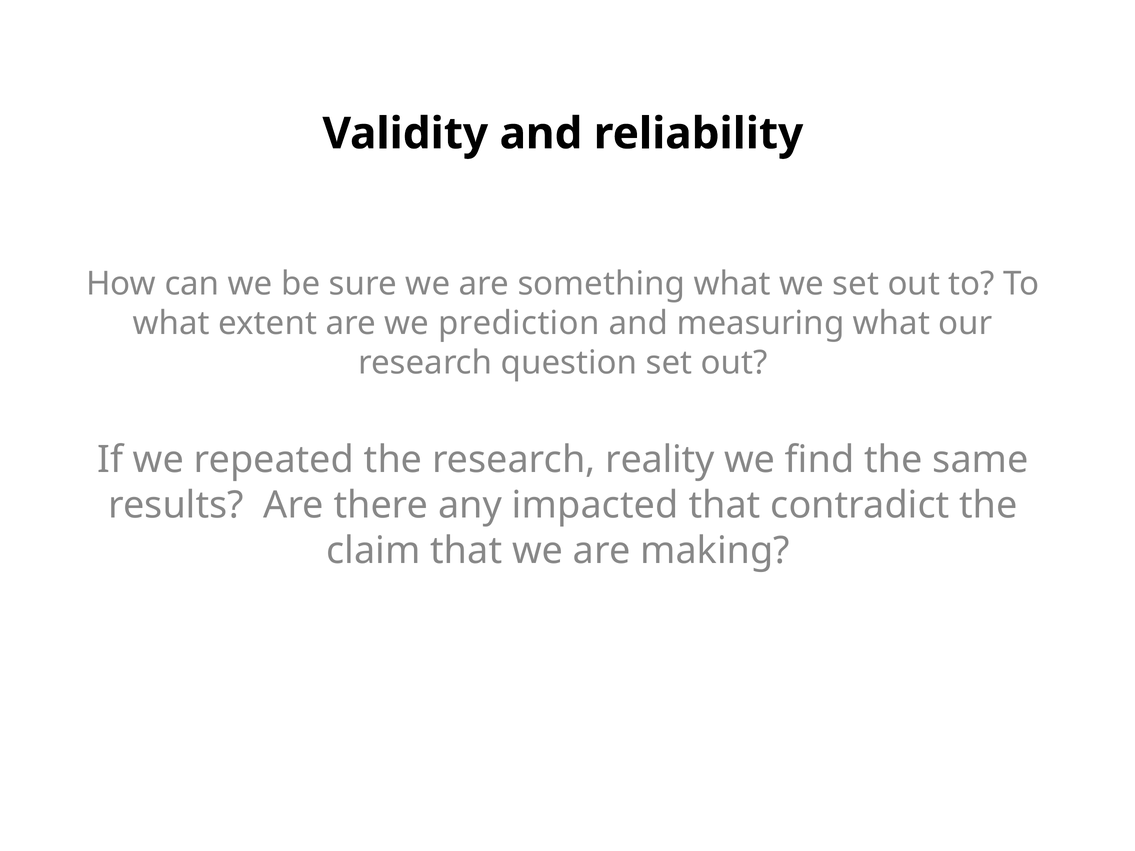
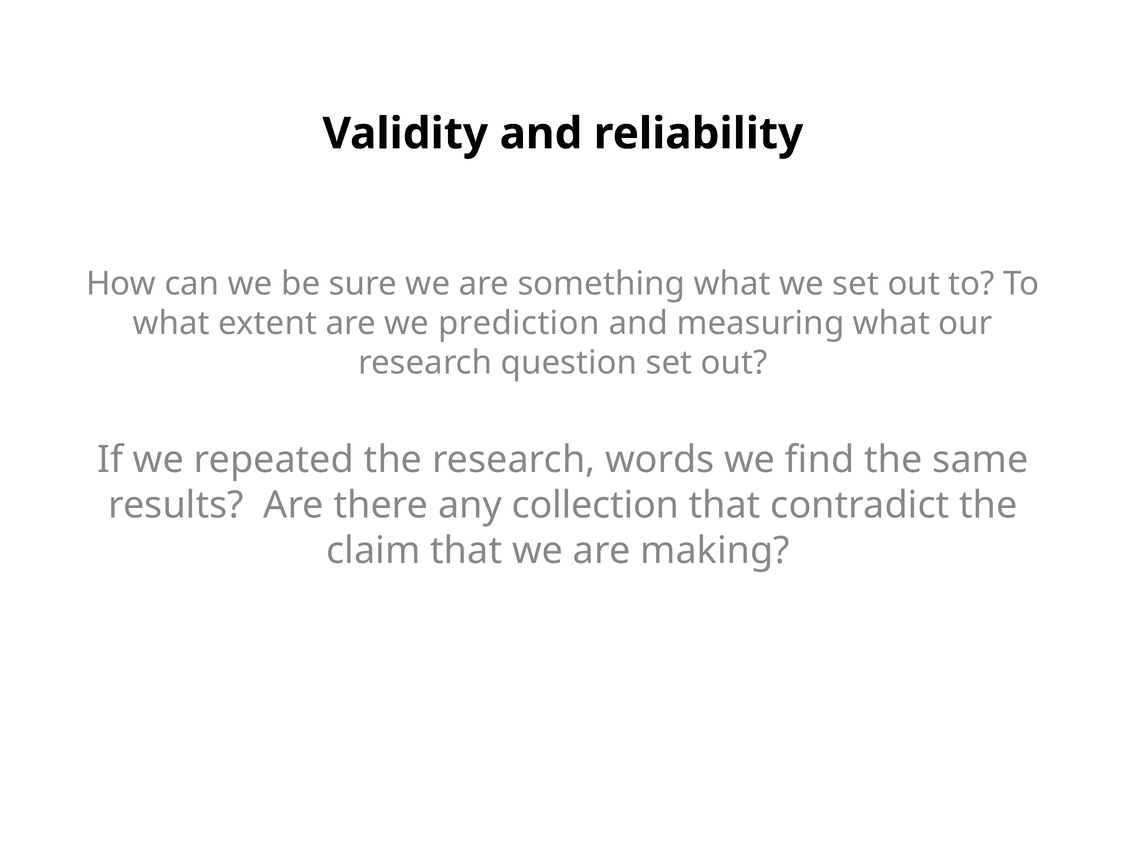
reality: reality -> words (660, 460)
impacted: impacted -> collection (595, 505)
